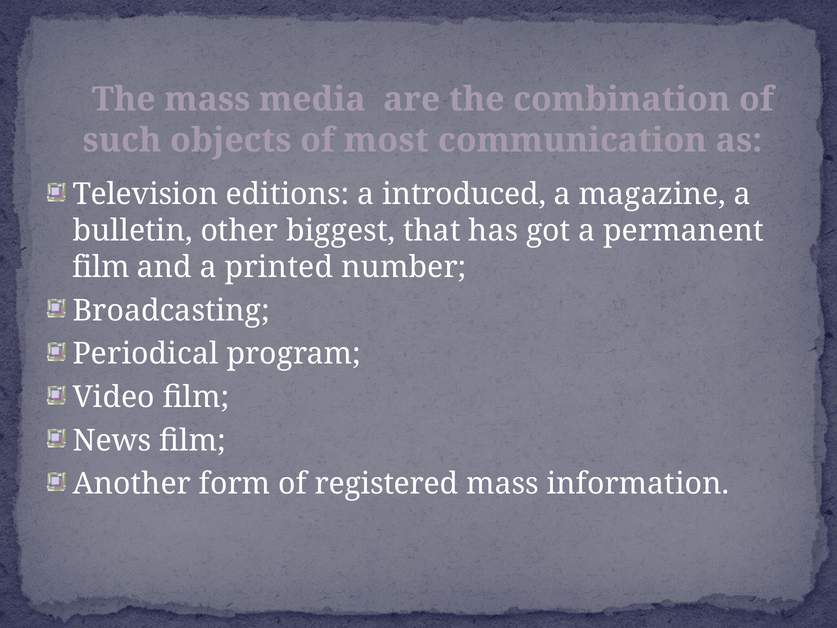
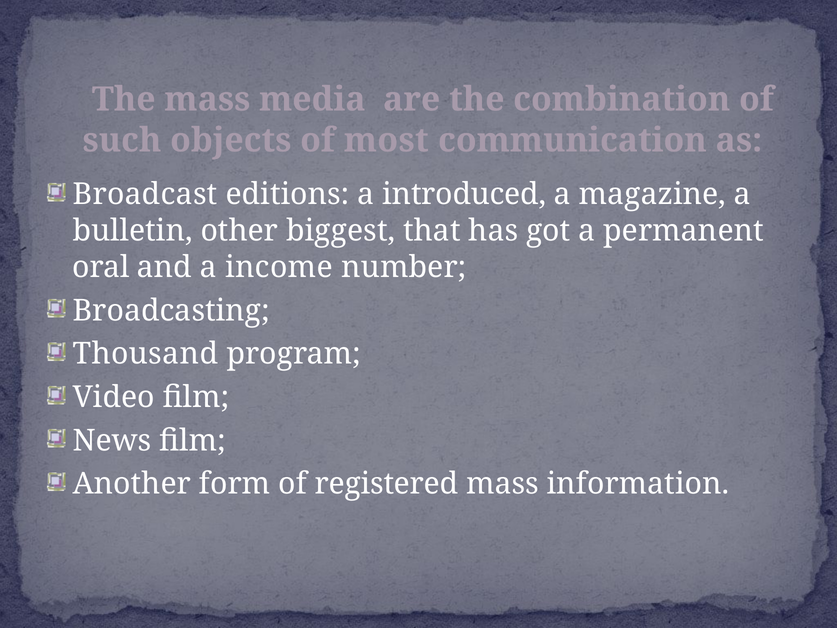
Television: Television -> Broadcast (145, 194)
film: film -> oral (101, 267)
printed: printed -> income (279, 267)
Periodical: Periodical -> Thousand (146, 354)
